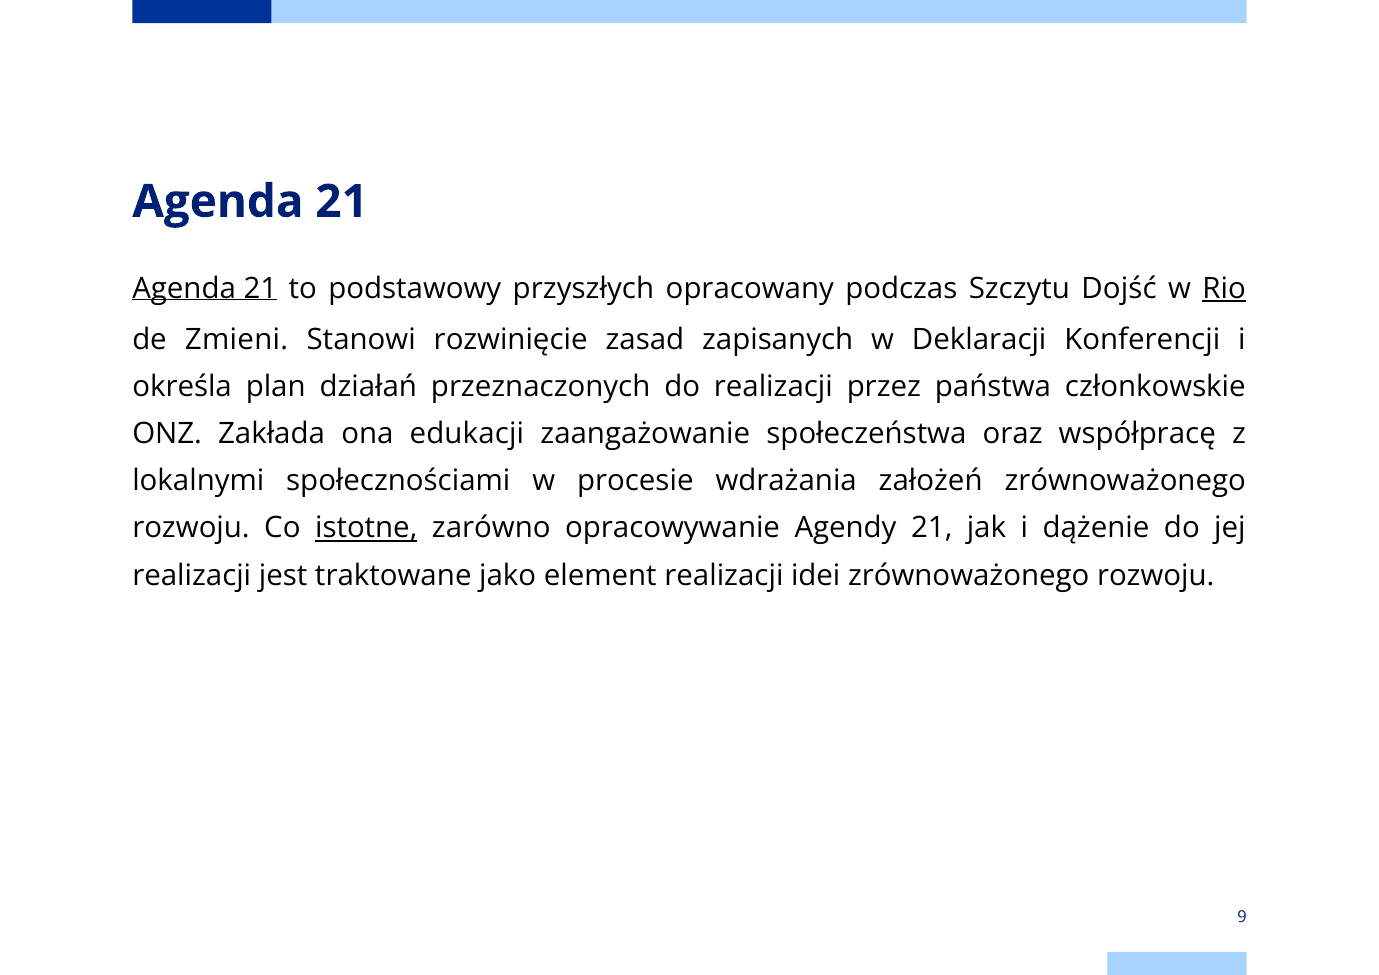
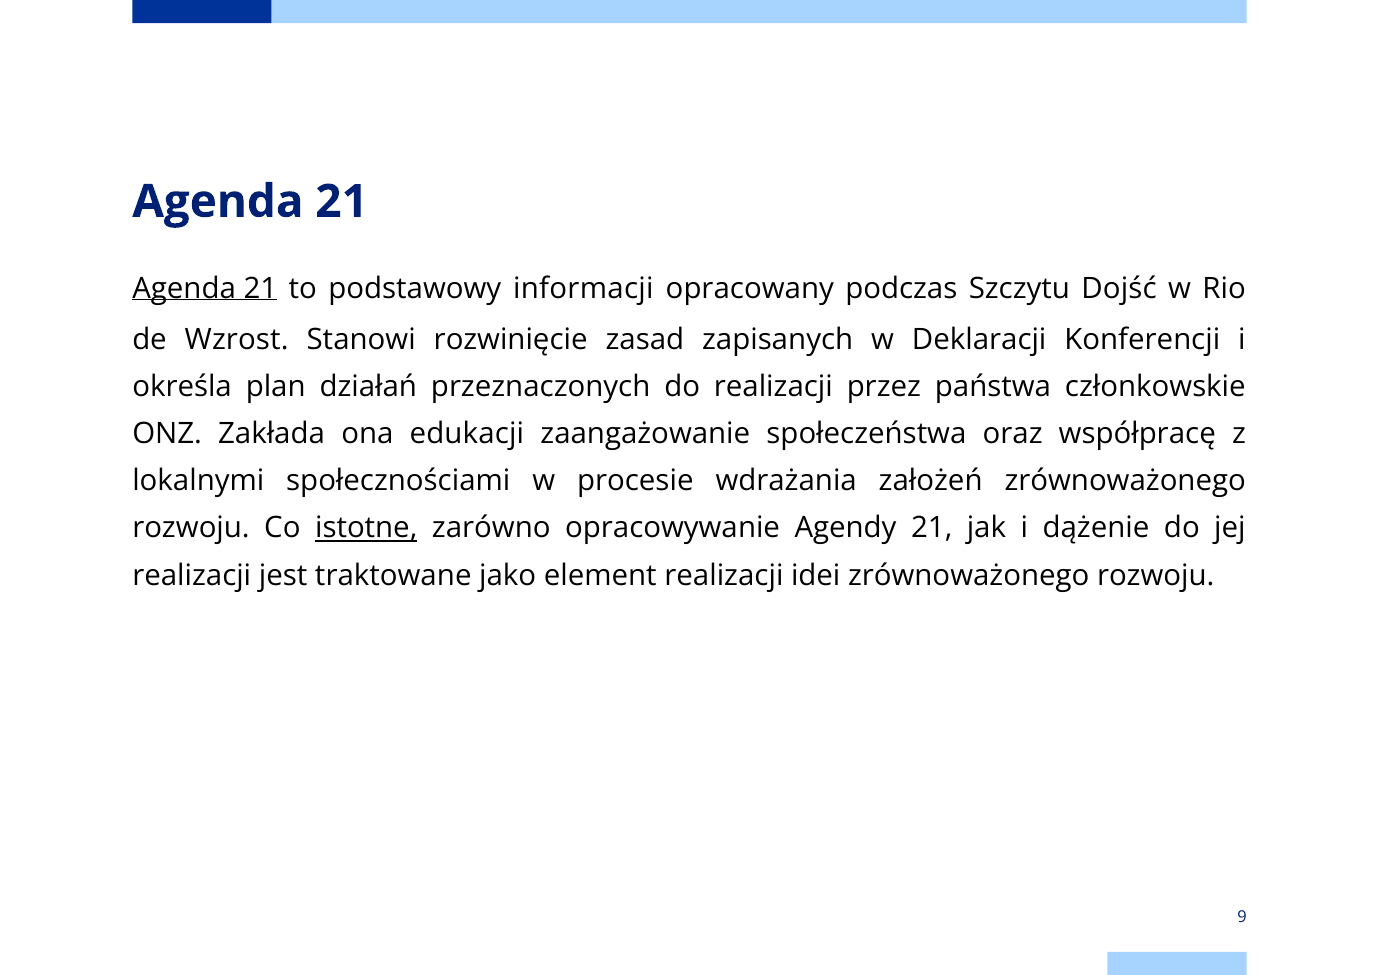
przyszłych: przyszłych -> informacji (583, 288)
Rio underline: present -> none (1224, 288)
Zmieni: Zmieni -> Wzrost (237, 340)
